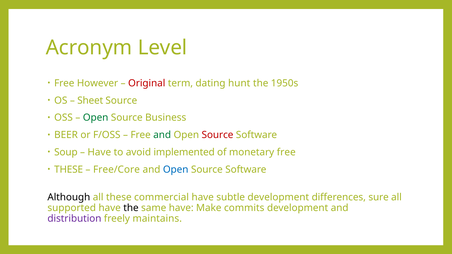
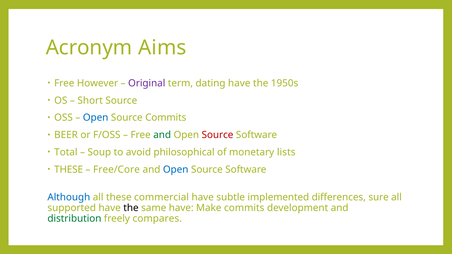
Level: Level -> Aims (162, 48)
Original colour: red -> purple (147, 83)
dating hunt: hunt -> have (239, 83)
Sheet: Sheet -> Short (90, 101)
Open colour: green -> blue (96, 118)
Source Business: Business -> Commits (166, 118)
Soup: Soup -> Total (66, 152)
Have: Have -> Soup (99, 152)
implemented: implemented -> philosophical (184, 152)
monetary free: free -> lists (286, 152)
Although colour: black -> blue (69, 198)
subtle development: development -> implemented (278, 198)
distribution colour: purple -> green (74, 219)
maintains: maintains -> compares (157, 219)
